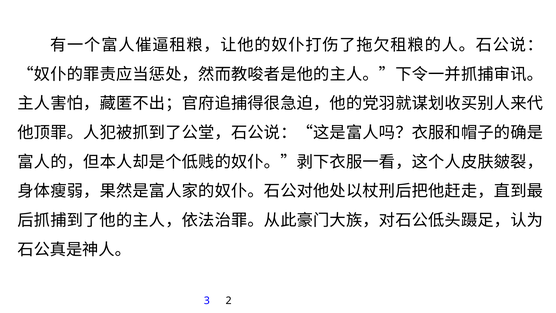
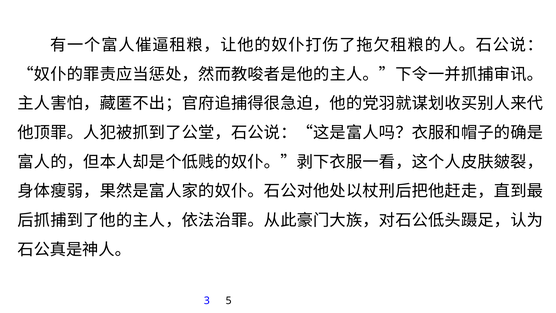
2: 2 -> 5 (229, 301)
